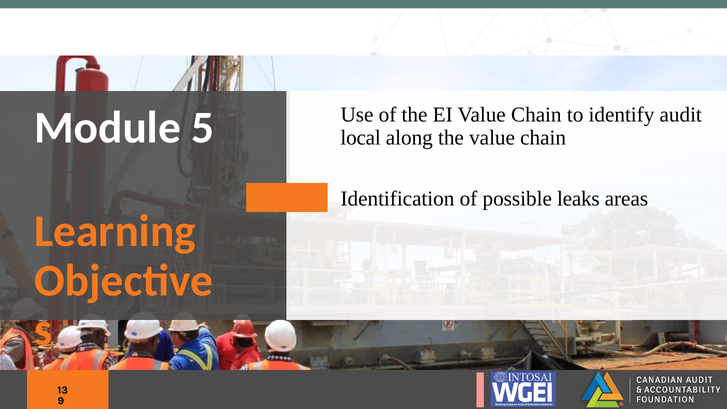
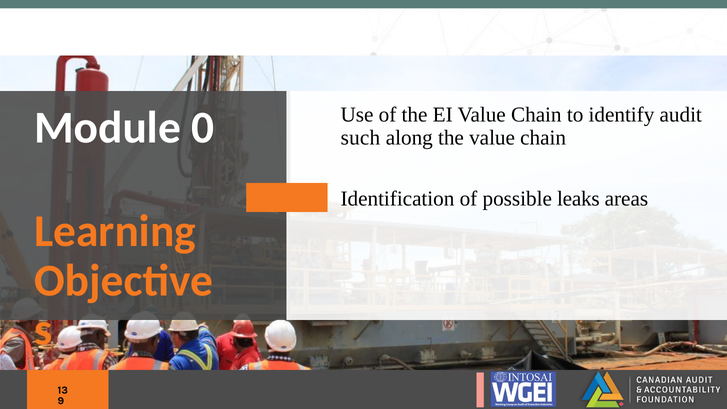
5: 5 -> 0 (203, 128)
local: local -> such (360, 138)
